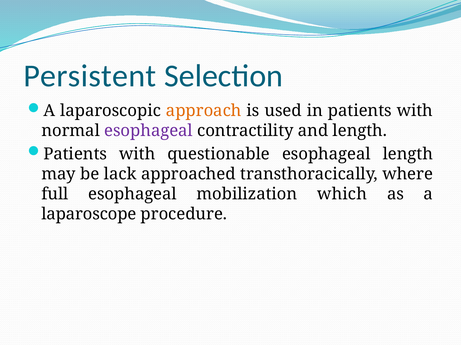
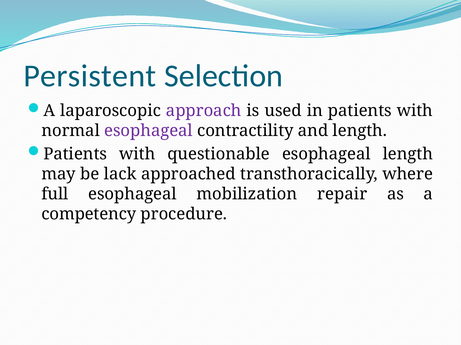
approach colour: orange -> purple (204, 111)
which: which -> repair (342, 194)
laparoscope: laparoscope -> competency (89, 214)
